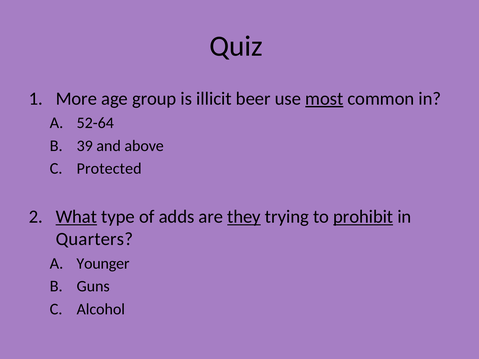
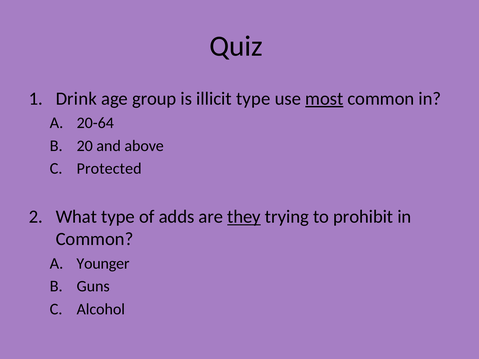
More: More -> Drink (76, 99)
illicit beer: beer -> type (253, 99)
52-64: 52-64 -> 20-64 (95, 123)
39: 39 -> 20 (85, 146)
What underline: present -> none (76, 217)
prohibit underline: present -> none (363, 217)
Quarters: Quarters -> Common (95, 239)
